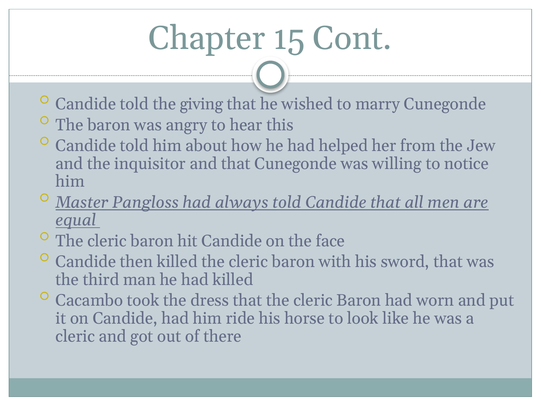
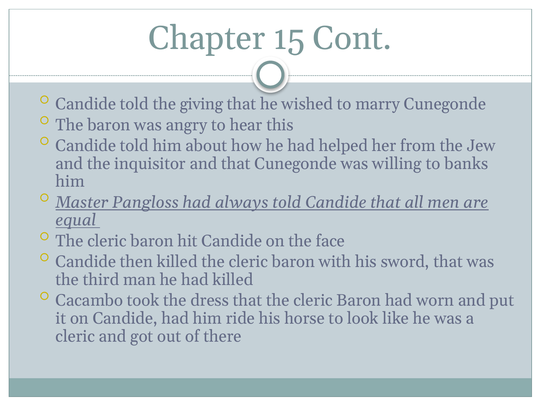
notice: notice -> banks (466, 164)
